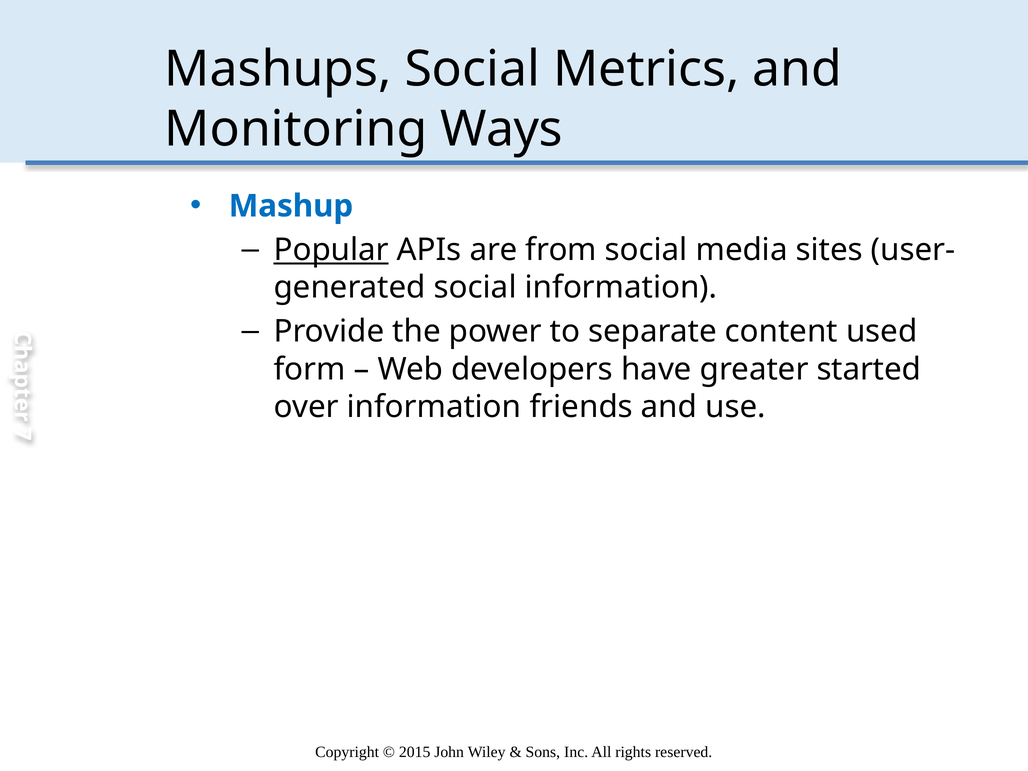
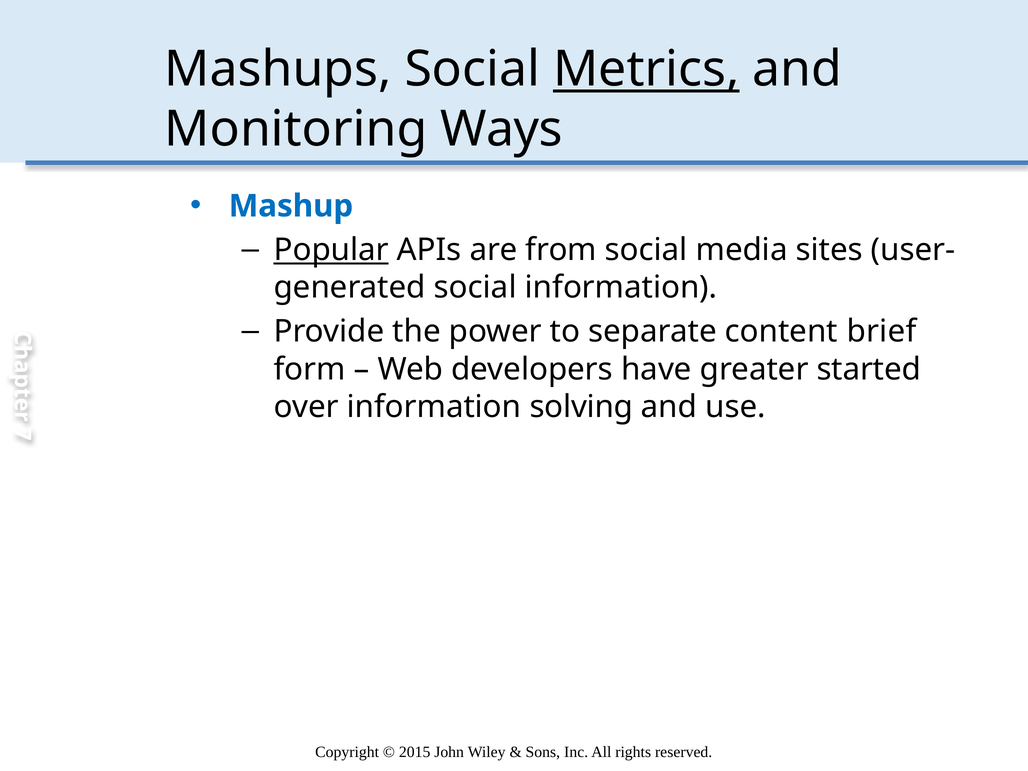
Metrics underline: none -> present (646, 69)
used: used -> brief (882, 332)
friends: friends -> solving (581, 407)
